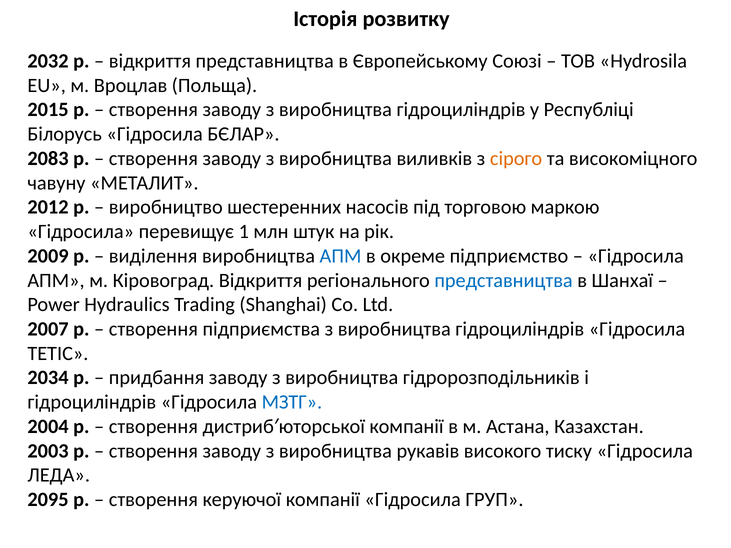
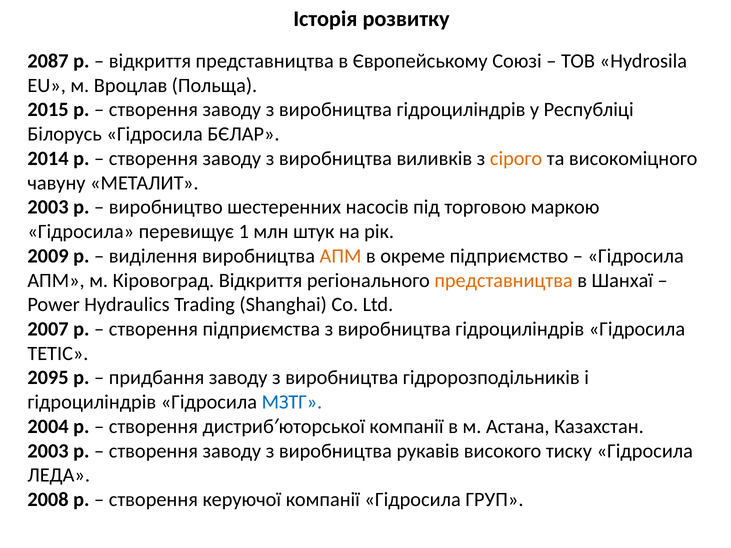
2032: 2032 -> 2087 (48, 61)
2083: 2083 -> 2014 (48, 159)
2012: 2012 -> 2003 (48, 207)
АПМ colour: blue -> orange (341, 256)
представництва colour: blue -> orange (504, 280)
2034: 2034 -> 2095 (48, 378)
2095: 2095 -> 2008 (48, 500)
